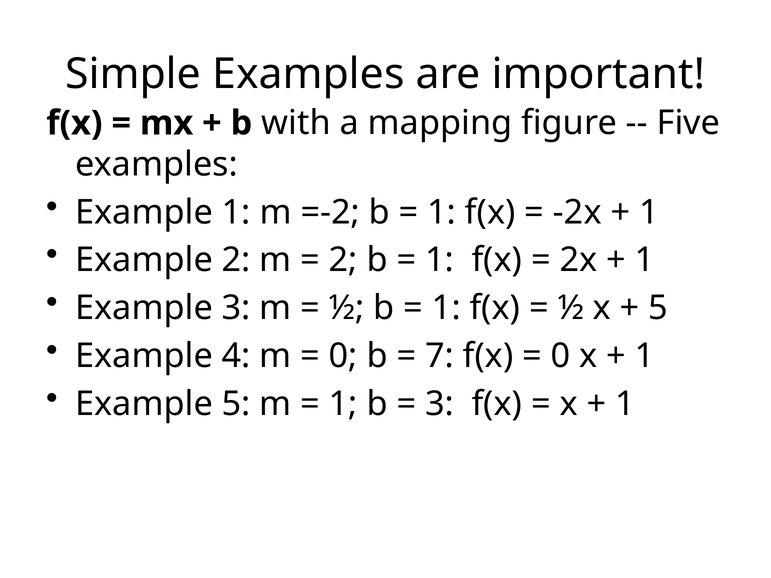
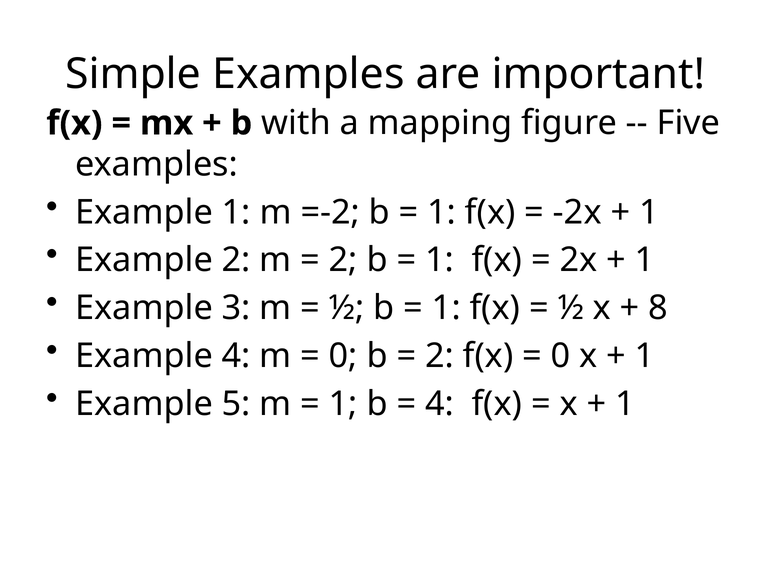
5: 5 -> 8 (658, 308)
7: 7 -> 2 (439, 356)
3: 3 -> 4 (439, 404)
